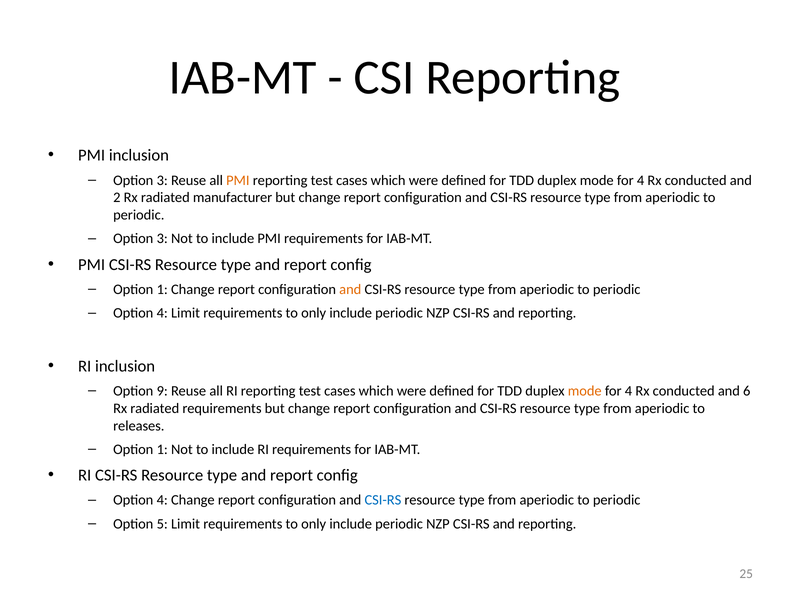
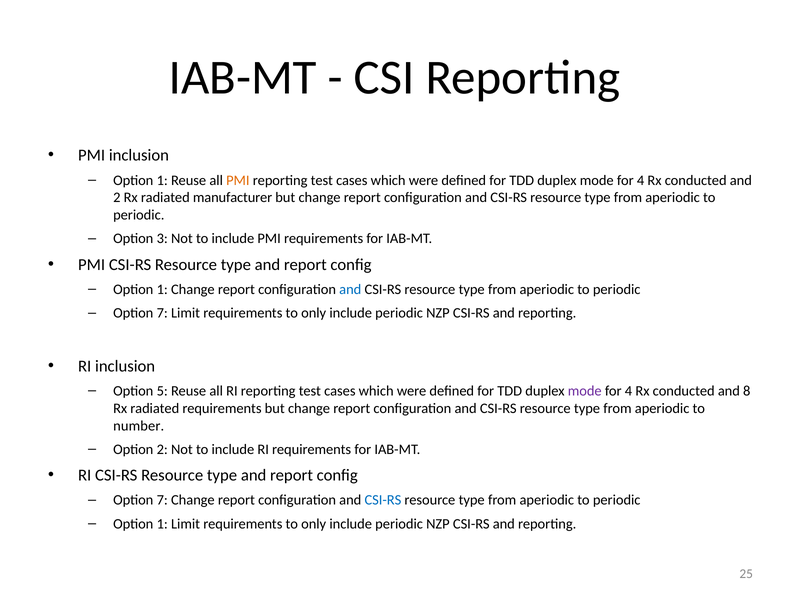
3: 3 -> 1 (162, 180)
and colour: orange -> blue (350, 289)
4: 4 -> 7 (162, 313)
9: 9 -> 5 (162, 391)
mode colour: orange -> purple (585, 391)
6: 6 -> 8 (747, 391)
releases: releases -> number (139, 426)
1: 1 -> 2 (162, 449)
4: 4 -> 7 (162, 500)
5: 5 -> 1 (162, 524)
